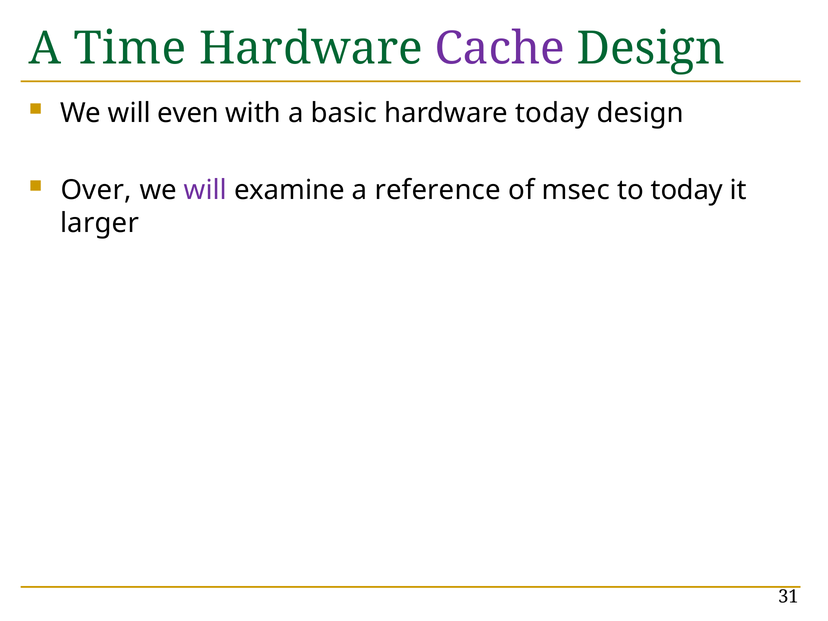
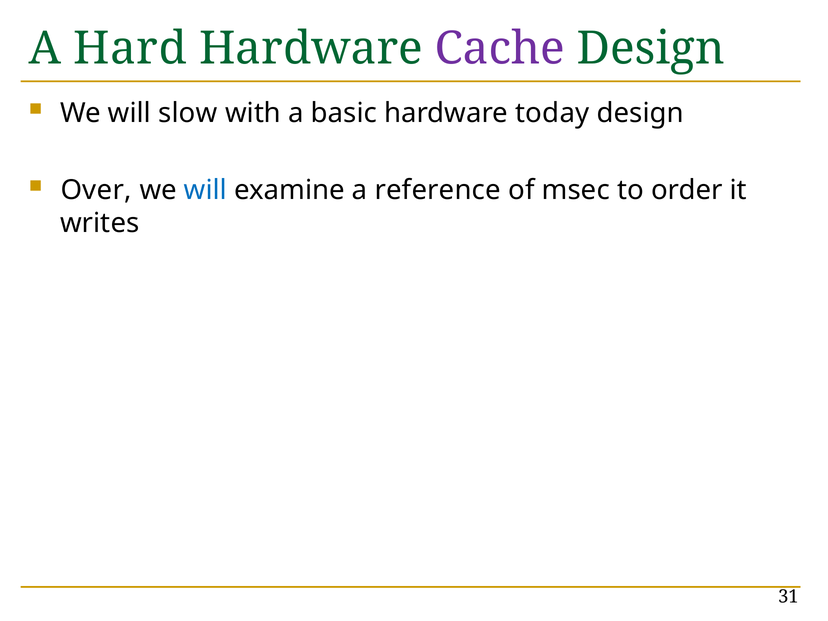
Time: Time -> Hard (130, 49)
even: even -> slow (188, 113)
will colour: purple -> blue (205, 190)
to today: today -> order (687, 190)
larger: larger -> writes (100, 223)
